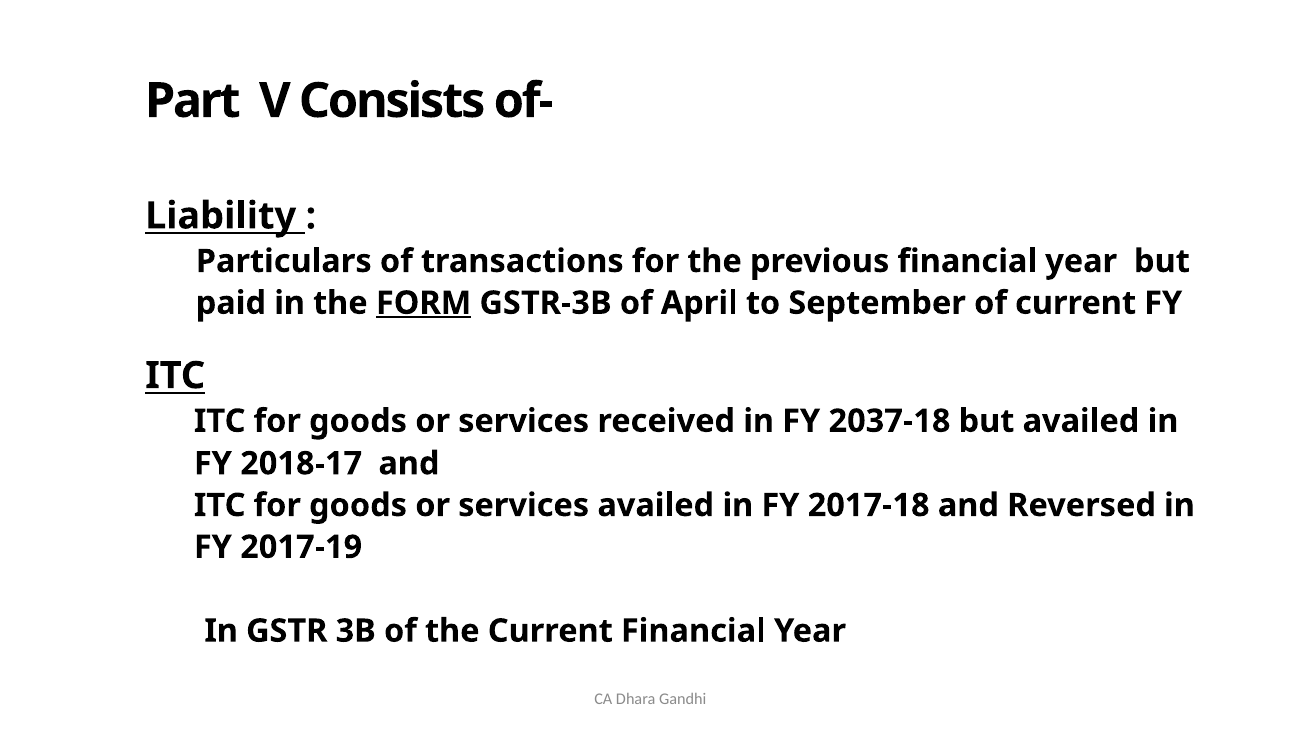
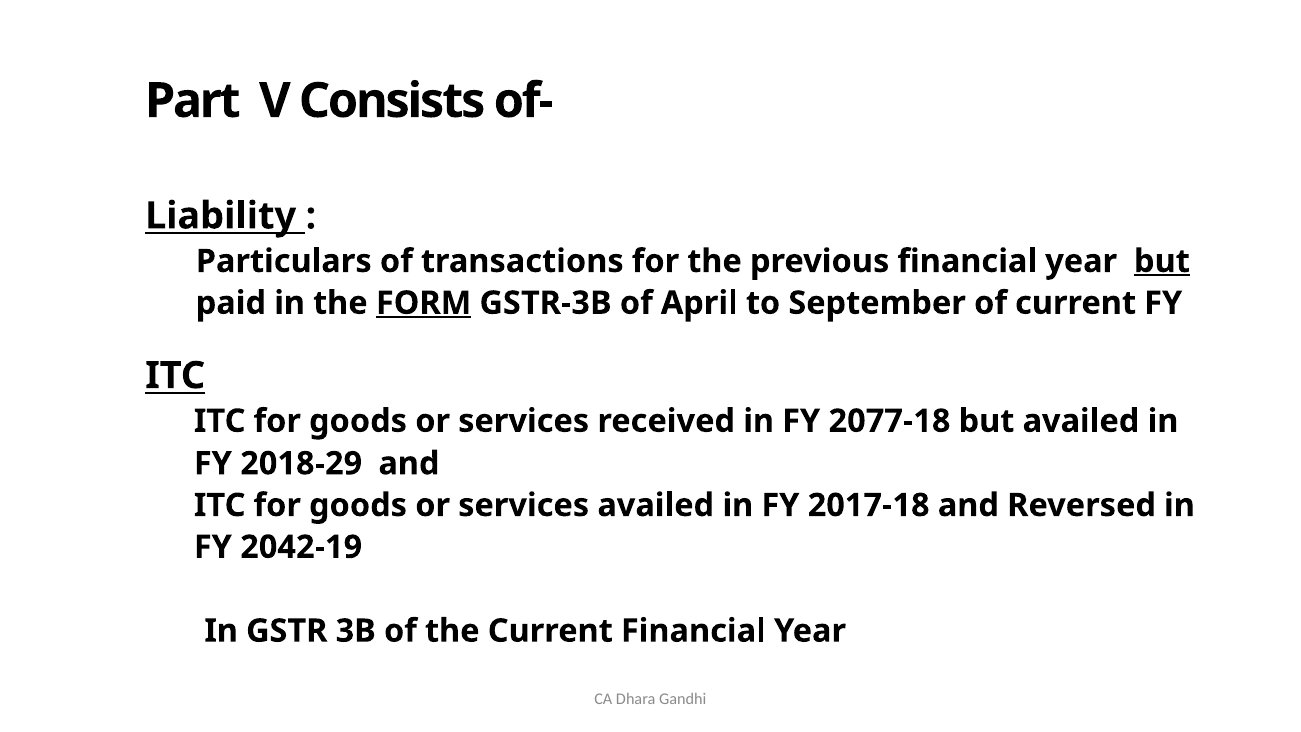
but underline: none -> present (1162, 261)
2037-18: 2037-18 -> 2077-18 (890, 421)
2018-17: 2018-17 -> 2018-29 (301, 463)
2017-19: 2017-19 -> 2042-19 (301, 547)
